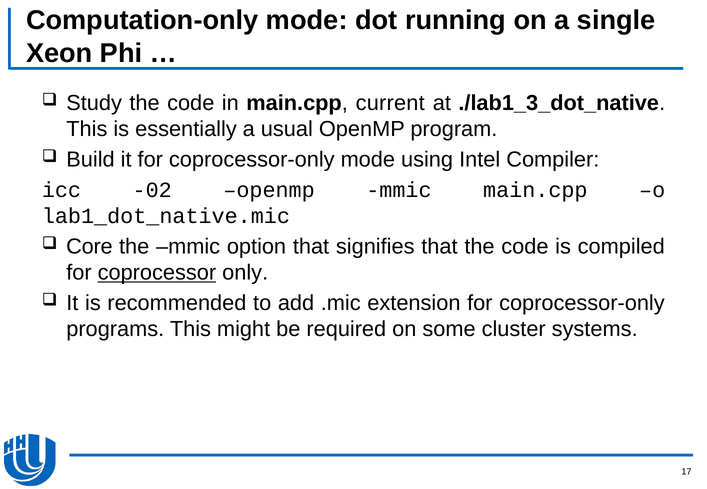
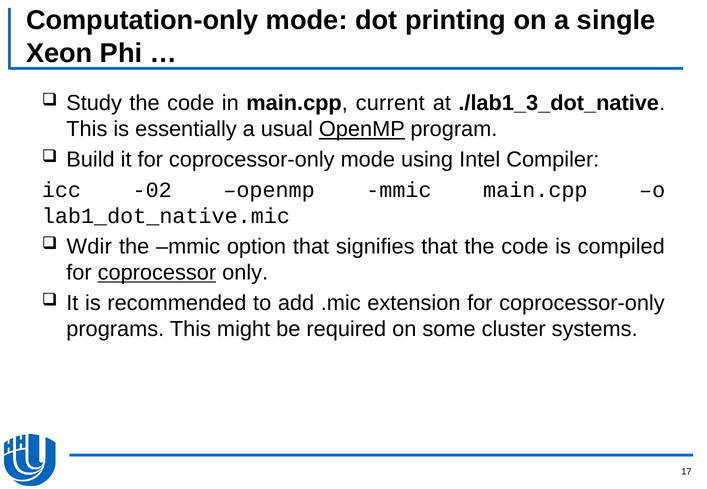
running: running -> printing (456, 20)
OpenMP underline: none -> present (362, 129)
Core: Core -> Wdir (89, 247)
